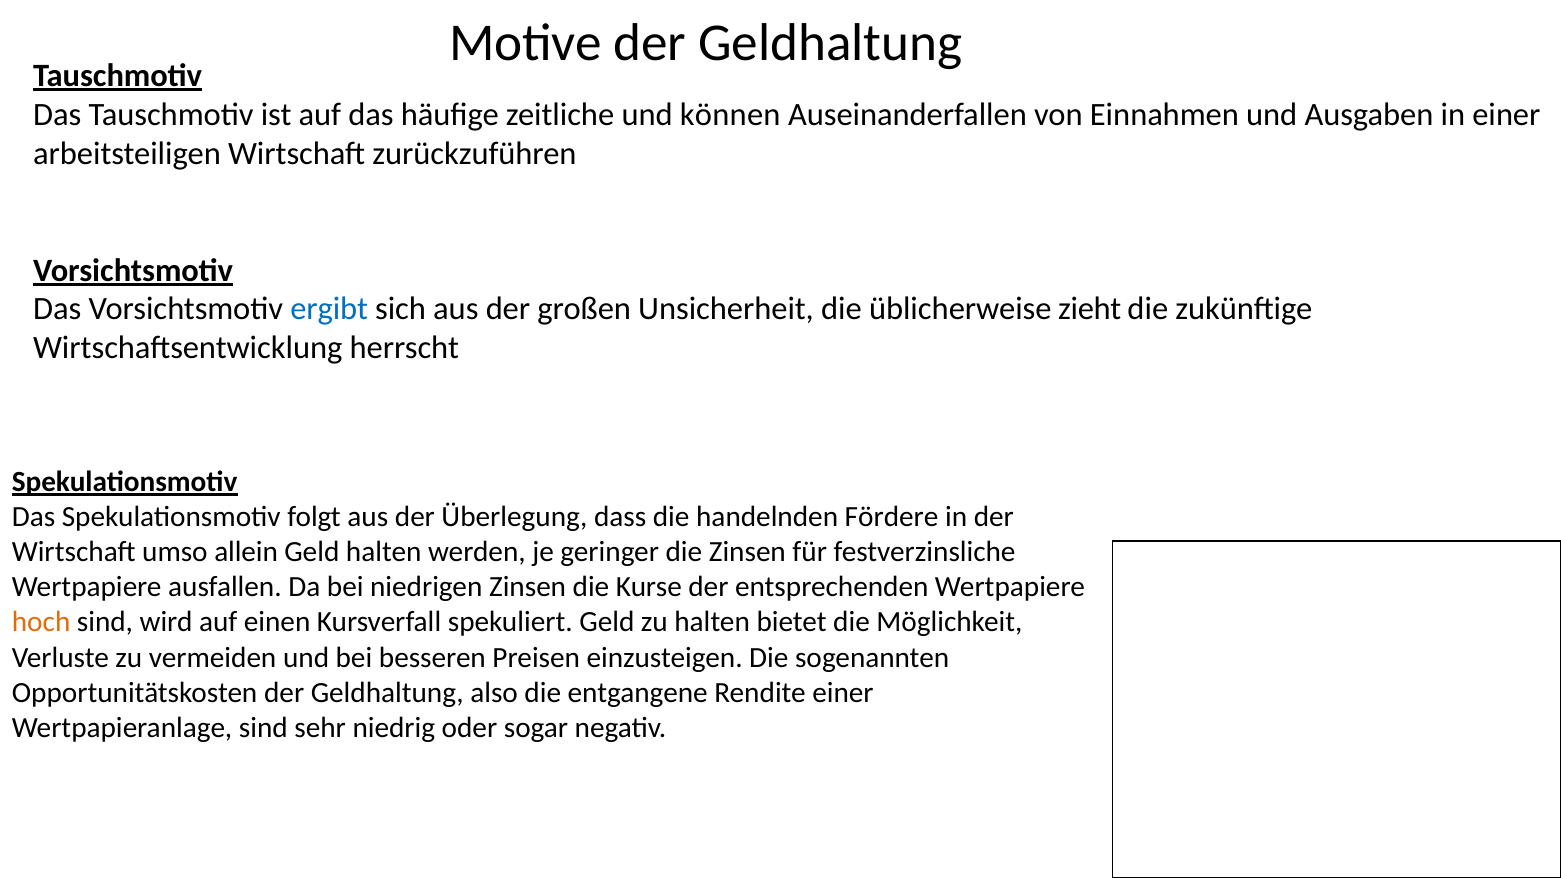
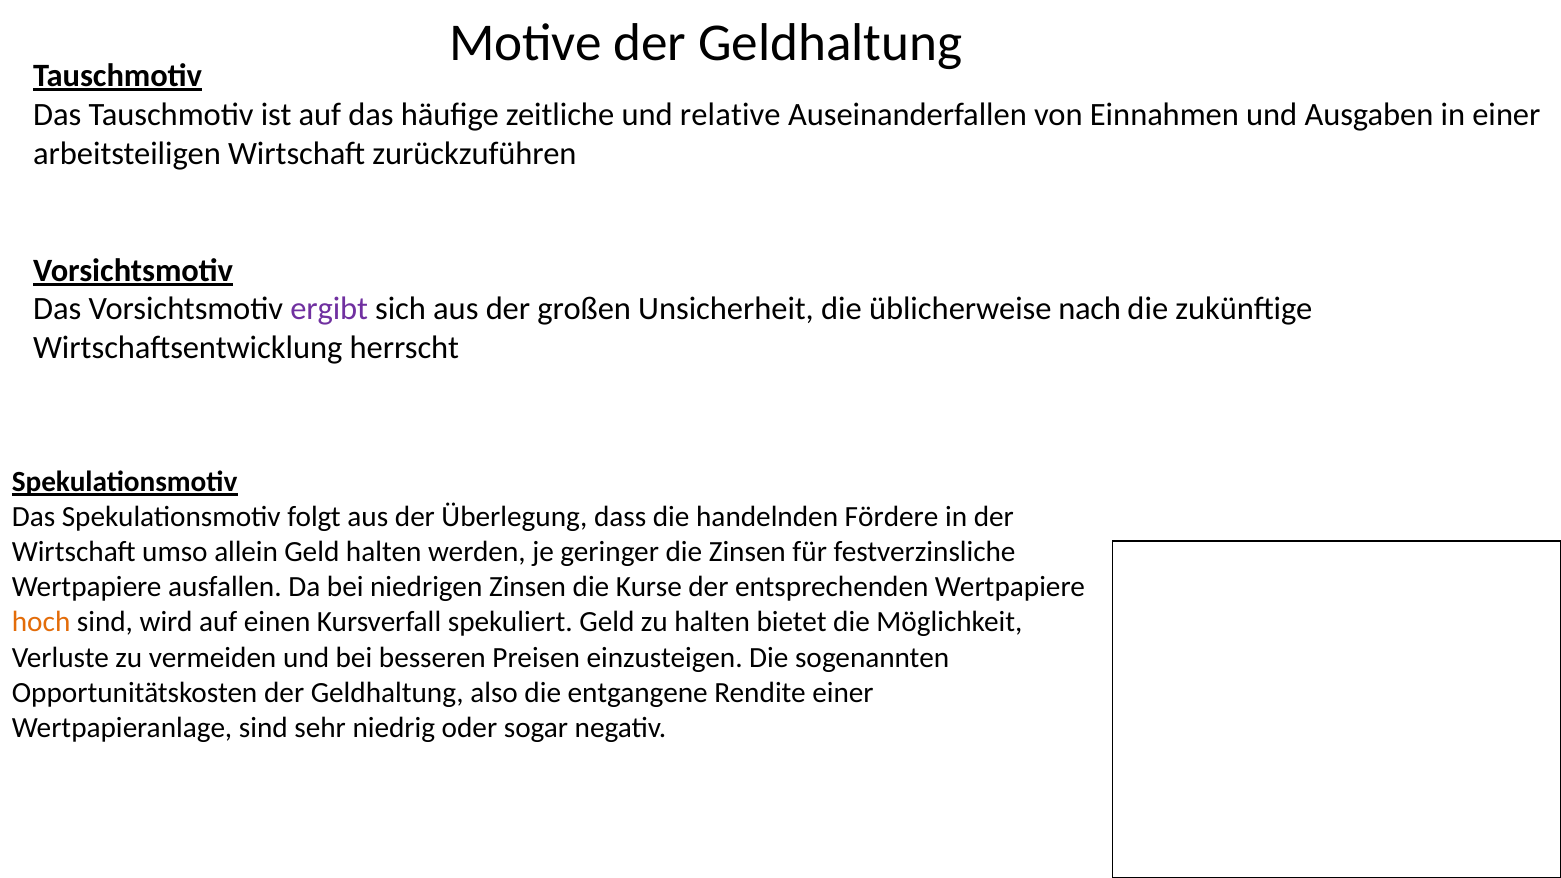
können: können -> relative (730, 115)
ergibt colour: blue -> purple (329, 309)
zieht: zieht -> nach (1090, 309)
